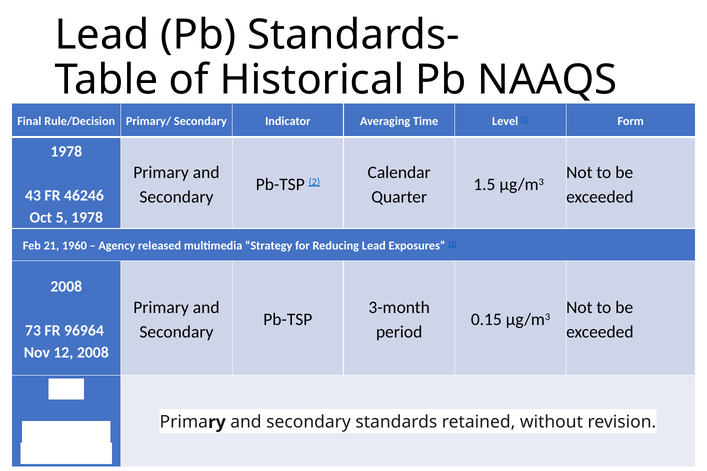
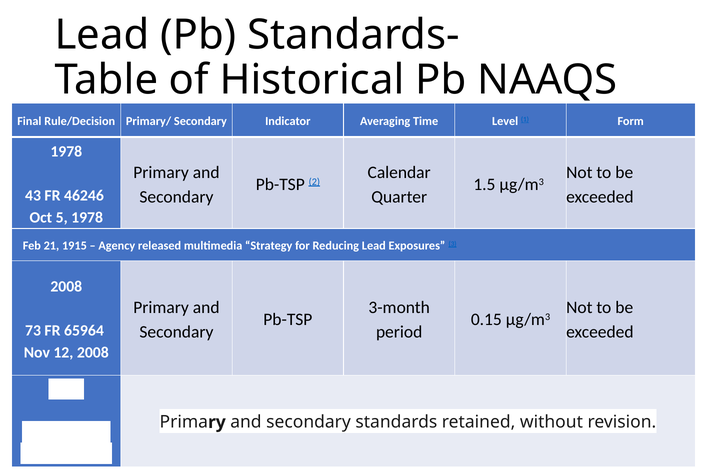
1960: 1960 -> 1915 (74, 246)
96964: 96964 -> 65964 (84, 331)
